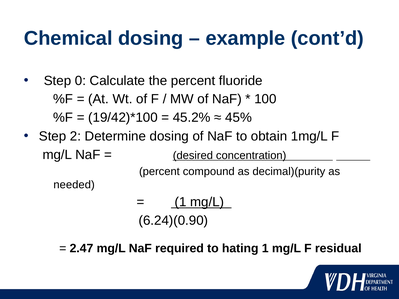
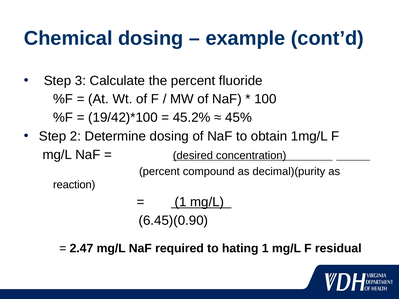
0: 0 -> 3 (80, 81)
needed: needed -> reaction (74, 185)
6.24)(0.90: 6.24)(0.90 -> 6.45)(0.90 (173, 221)
